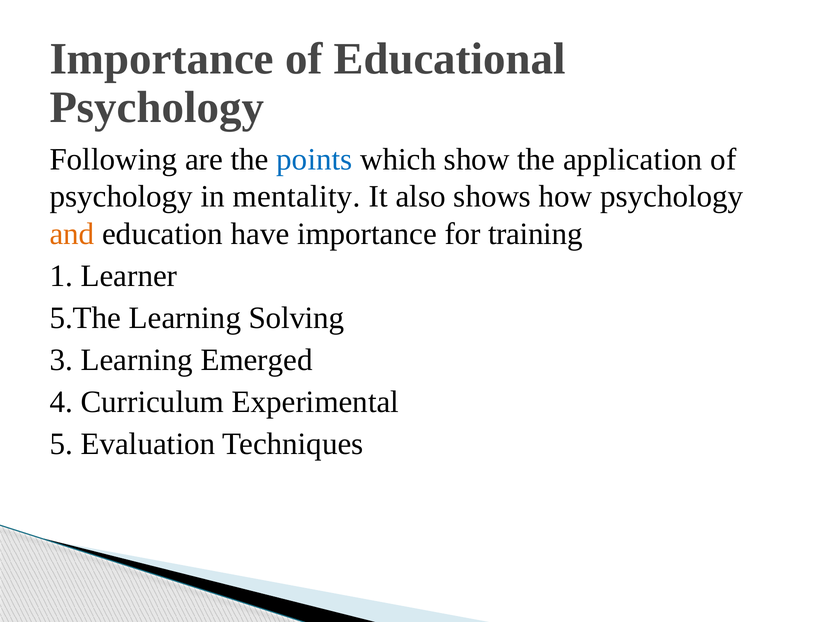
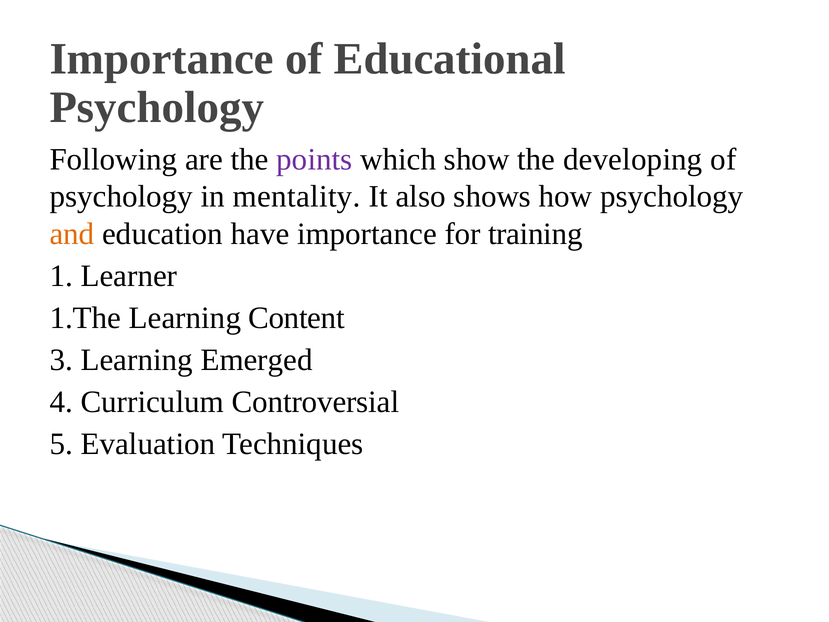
points colour: blue -> purple (314, 159)
application: application -> developing (633, 159)
5.The: 5.The -> 1.The (85, 318)
Solving: Solving -> Content (297, 318)
Experimental: Experimental -> Controversial (315, 402)
